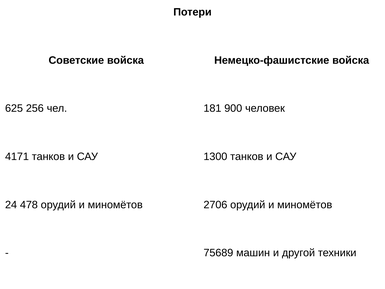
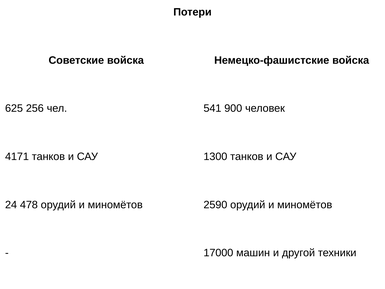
181: 181 -> 541 (212, 108)
2706: 2706 -> 2590 (215, 205)
75689: 75689 -> 17000 (218, 253)
